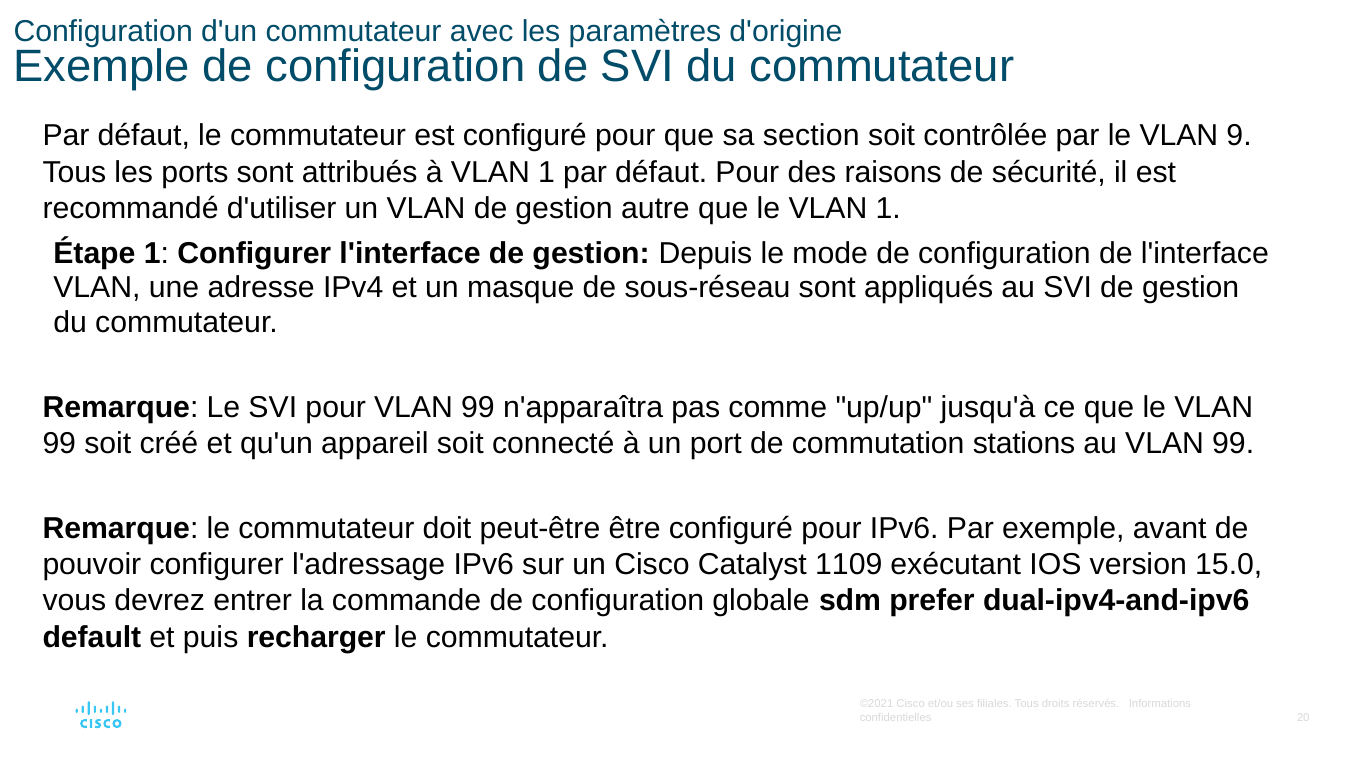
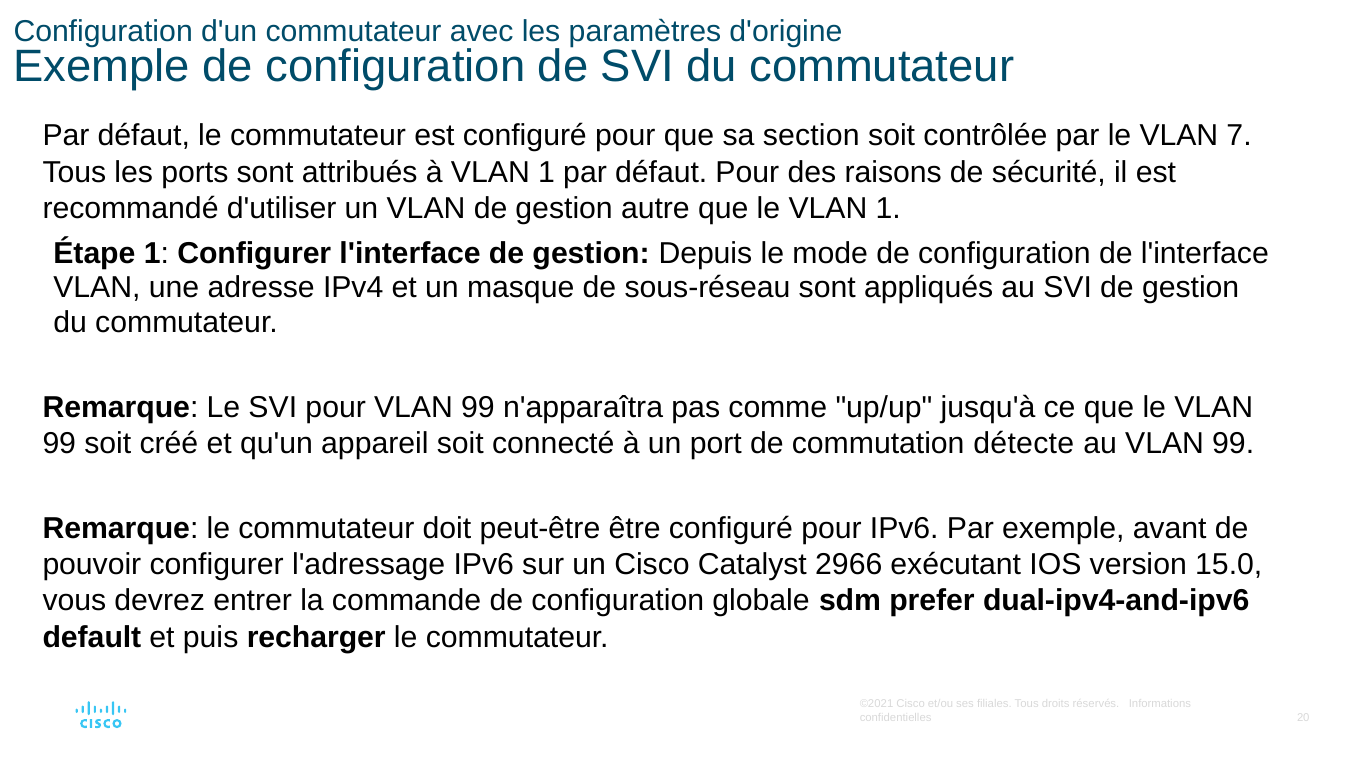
9: 9 -> 7 (1239, 136)
stations: stations -> détecte (1024, 444)
1109: 1109 -> 2966 (849, 565)
